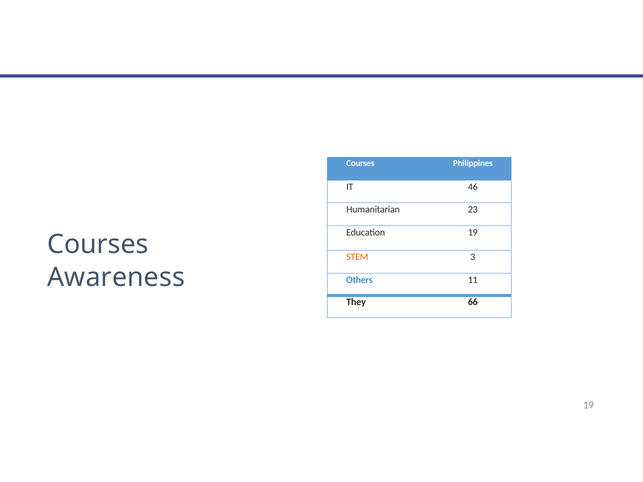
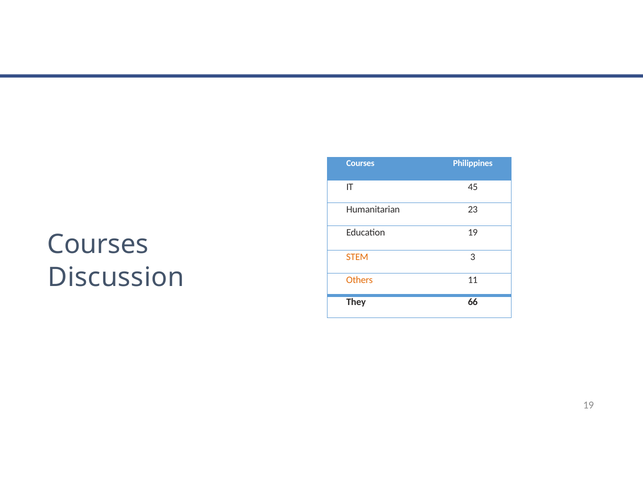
46: 46 -> 45 (473, 187)
Awareness: Awareness -> Discussion (116, 277)
Others colour: blue -> orange (360, 280)
